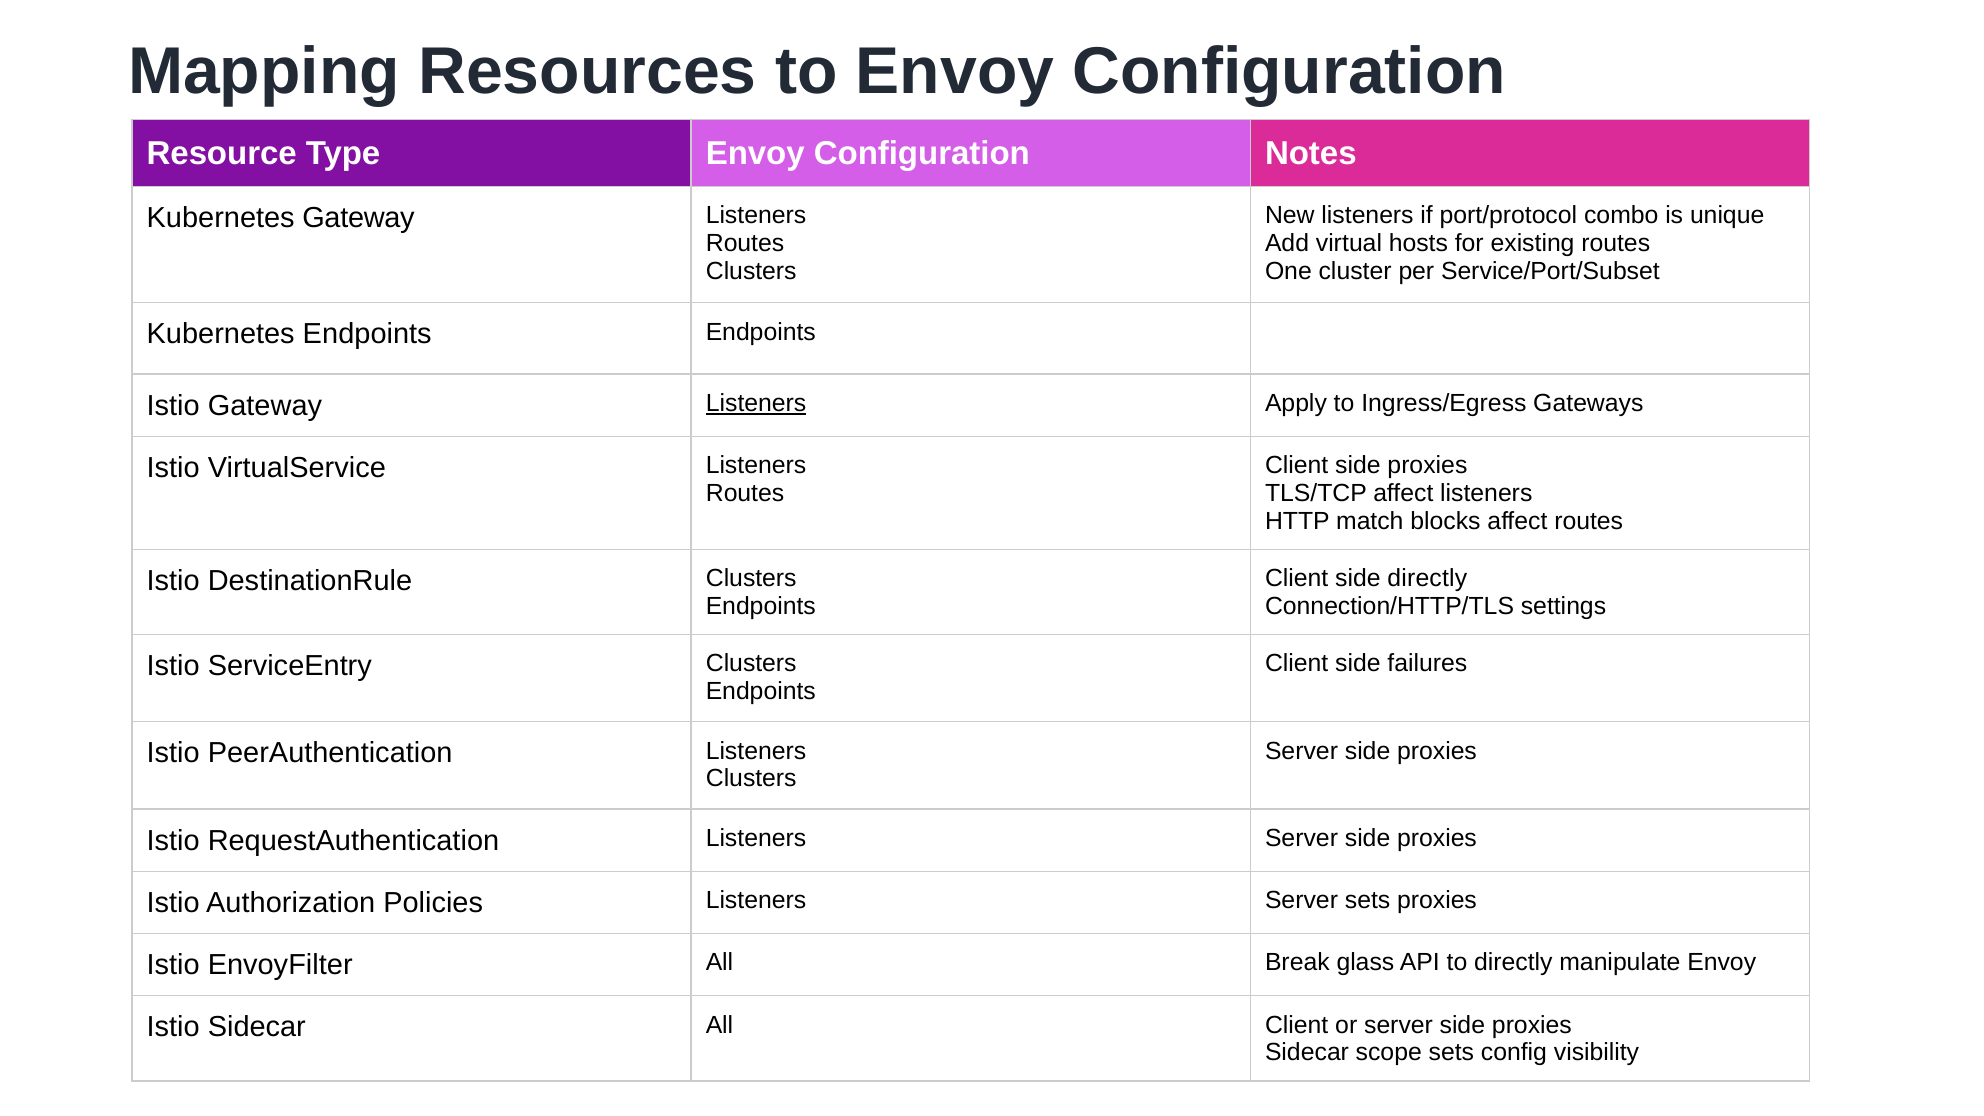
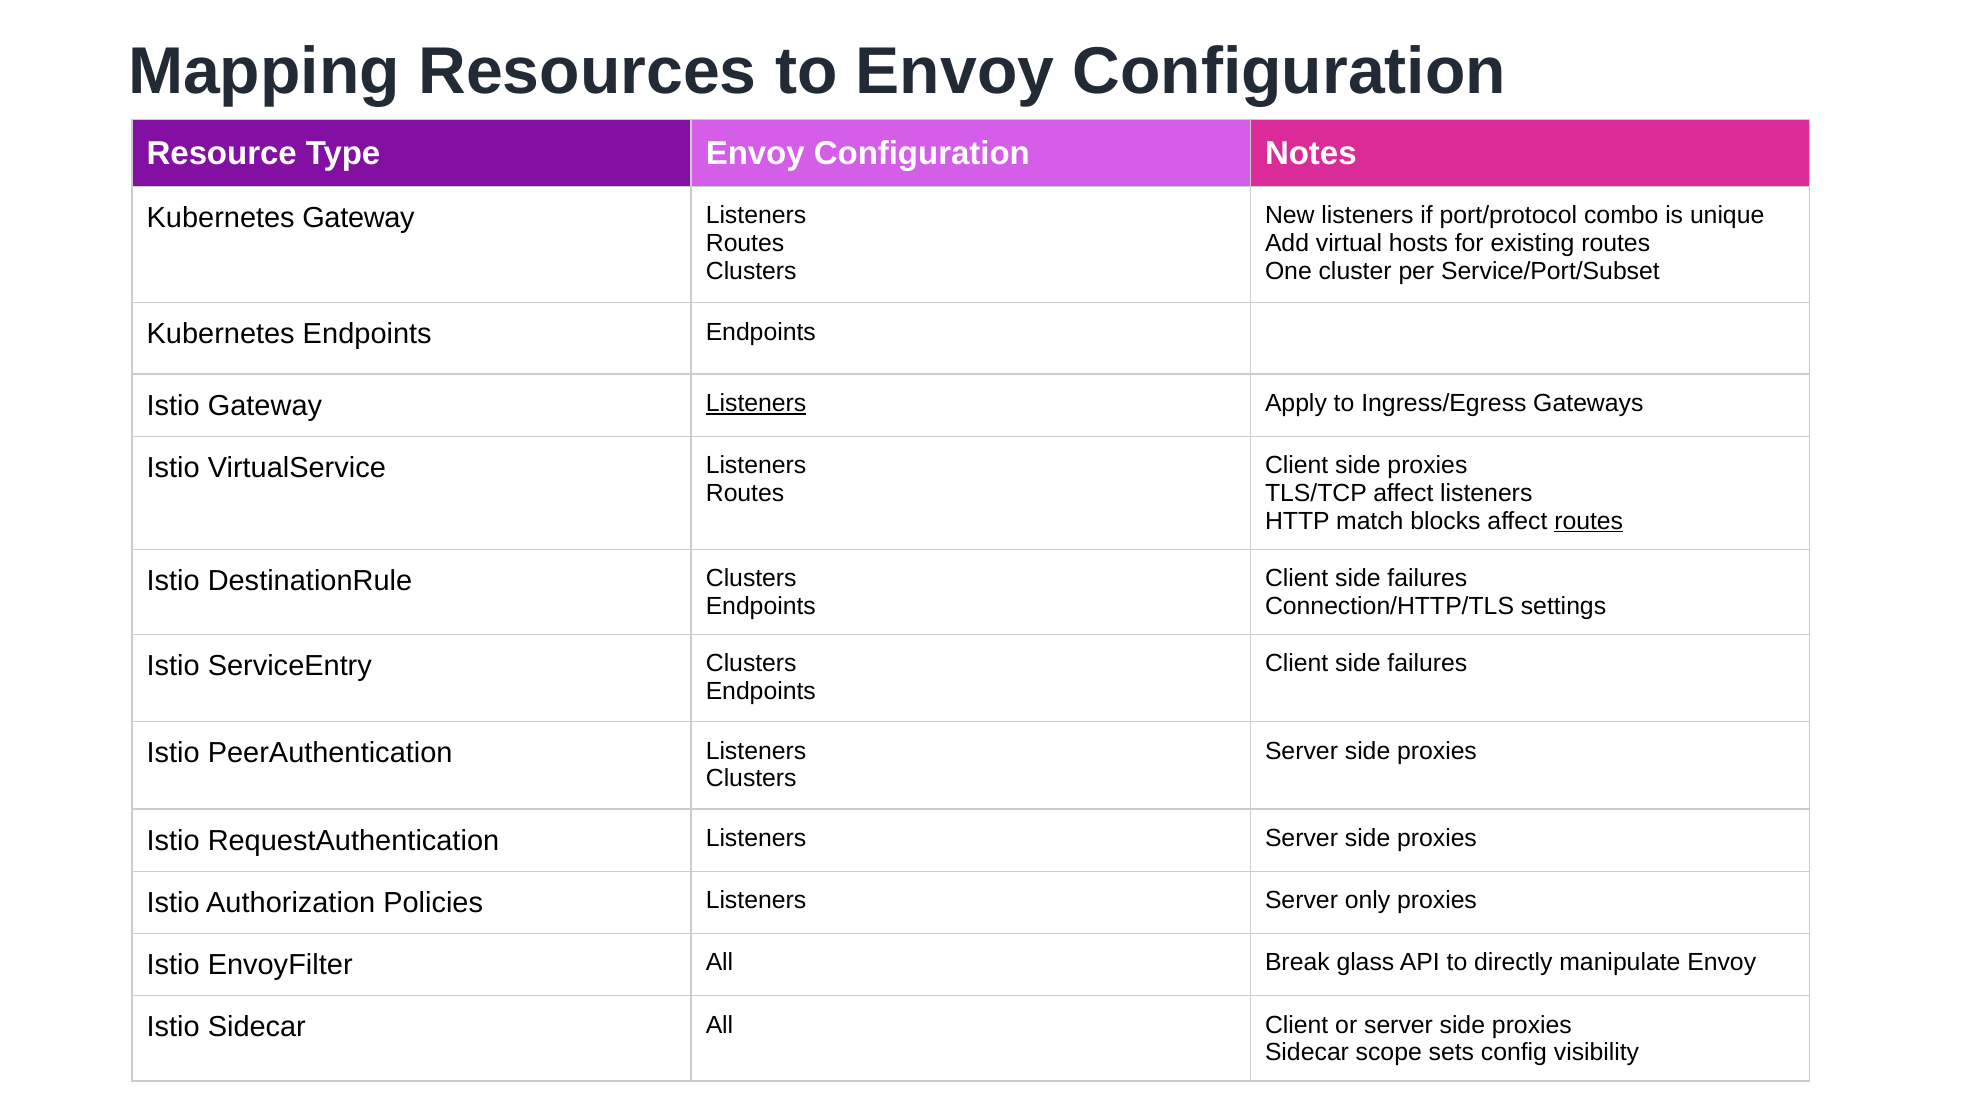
routes underline: none -> present (1589, 521)
directly: directly -> failures (1427, 578)
Server sets: sets -> only (1368, 901)
